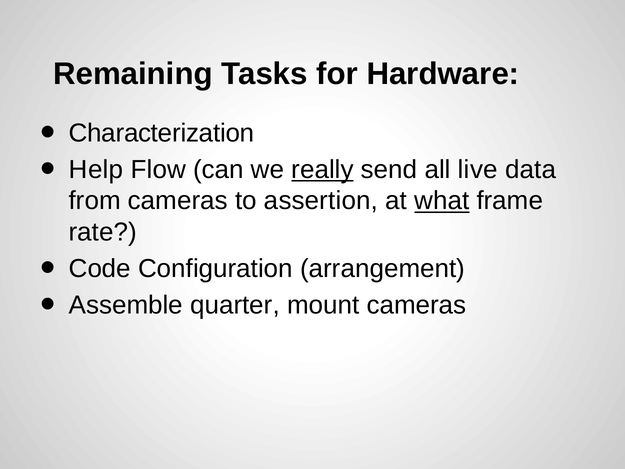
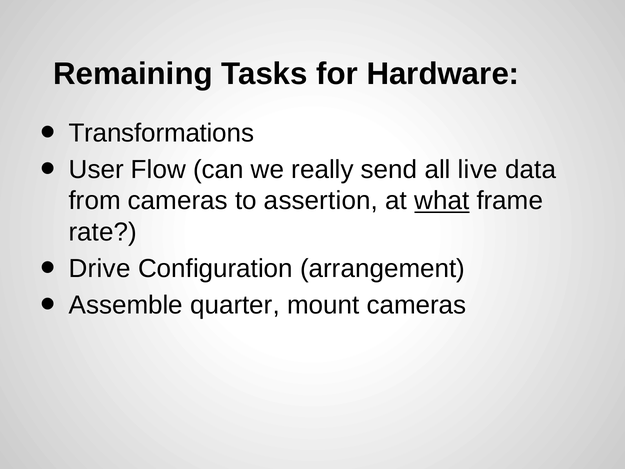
Characterization: Characterization -> Transformations (161, 133)
Help: Help -> User (96, 170)
really underline: present -> none (323, 170)
Code: Code -> Drive (100, 268)
